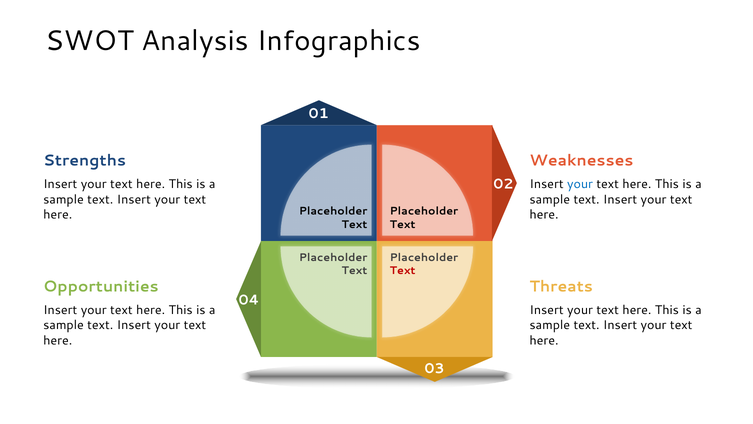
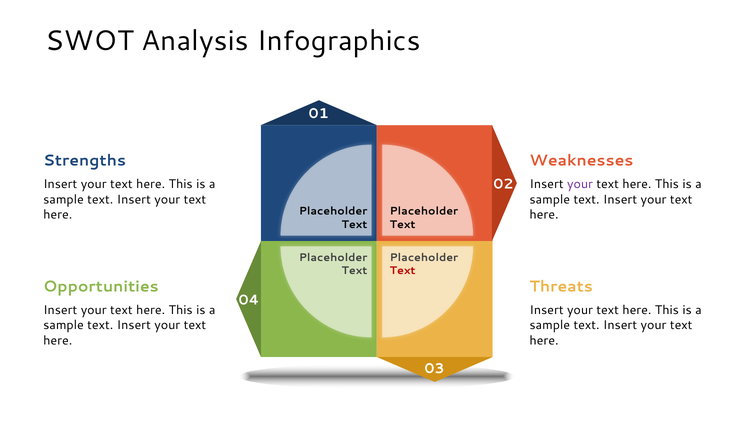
your colour: blue -> purple (580, 184)
